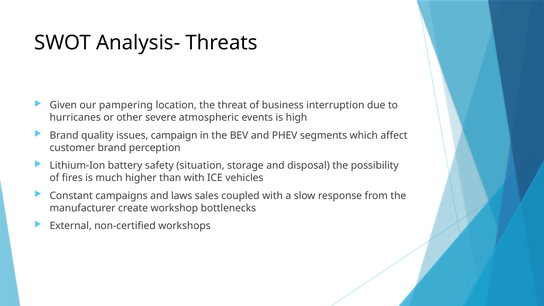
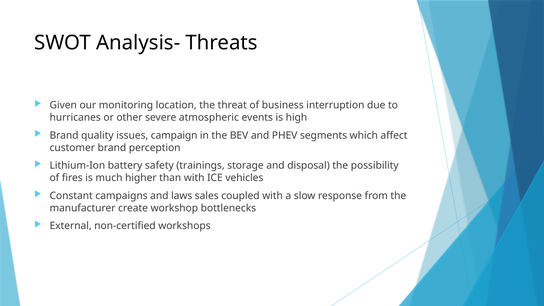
pampering: pampering -> monitoring (126, 105)
situation: situation -> trainings (200, 166)
